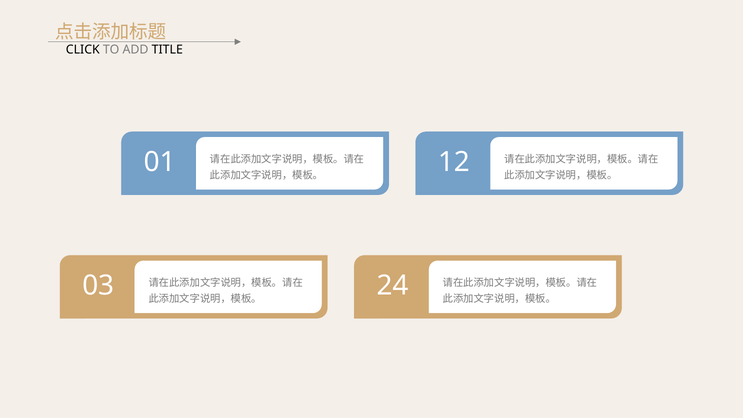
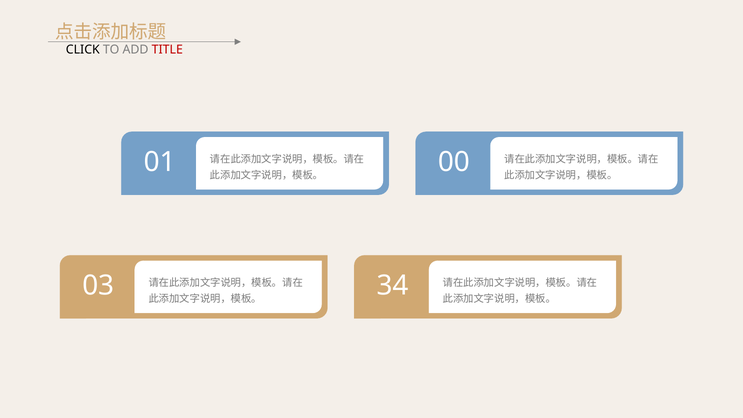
TITLE colour: black -> red (167, 50)
12: 12 -> 00 (454, 162)
24: 24 -> 34 (392, 285)
